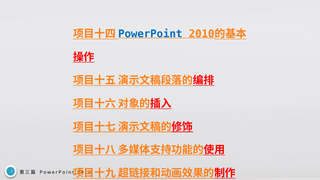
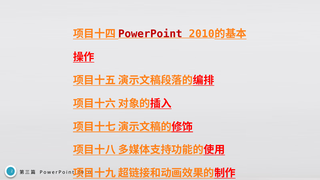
PowerPoint colour: blue -> red (150, 34)
